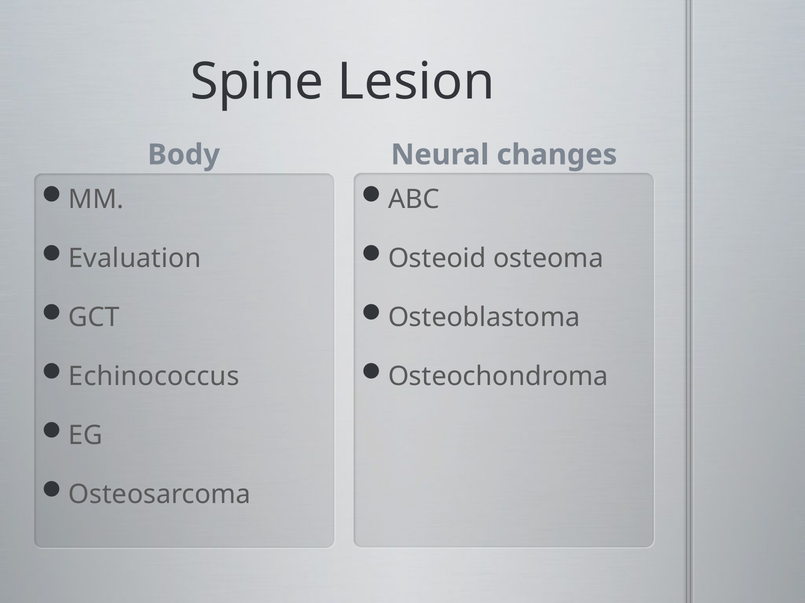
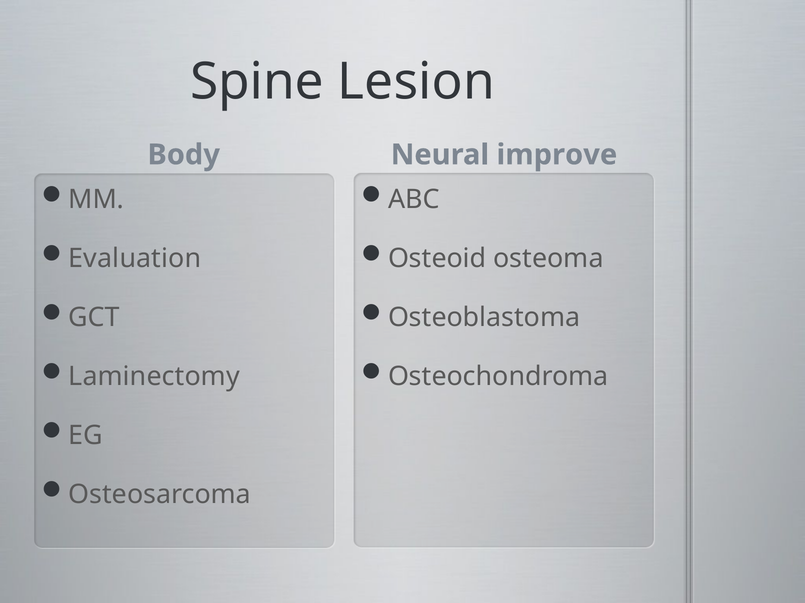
changes: changes -> improve (557, 155)
Echinococcus: Echinococcus -> Laminectomy (154, 377)
